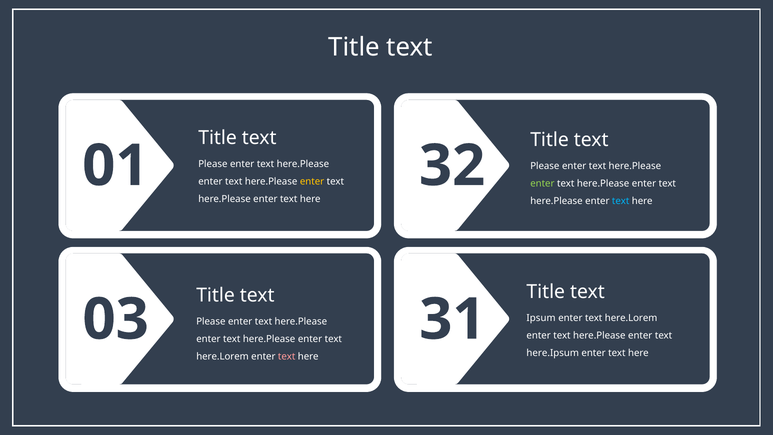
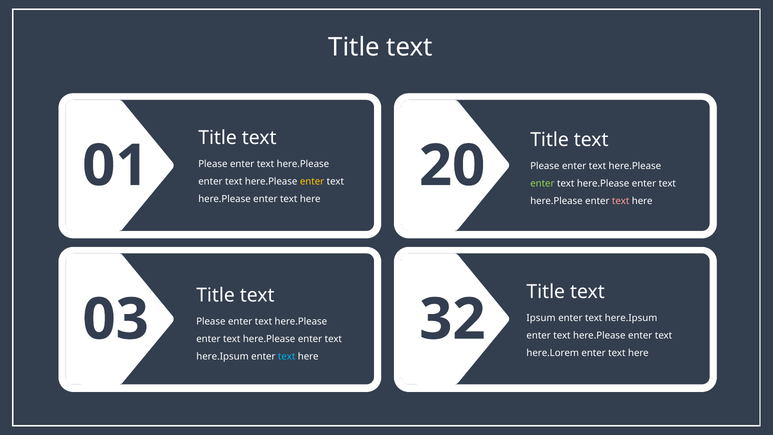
32: 32 -> 20 (452, 166)
text colour: light blue -> pink (621, 201)
31: 31 -> 32 (452, 319)
here.Lorem: here.Lorem -> here.Ipsum (631, 318)
here.Ipsum: here.Ipsum -> here.Lorem (553, 353)
here.Lorem: here.Lorem -> here.Ipsum (222, 356)
text colour: pink -> light blue (287, 356)
